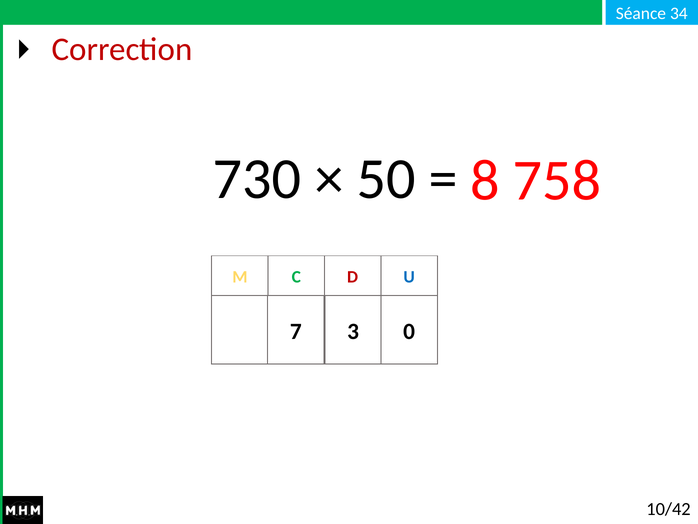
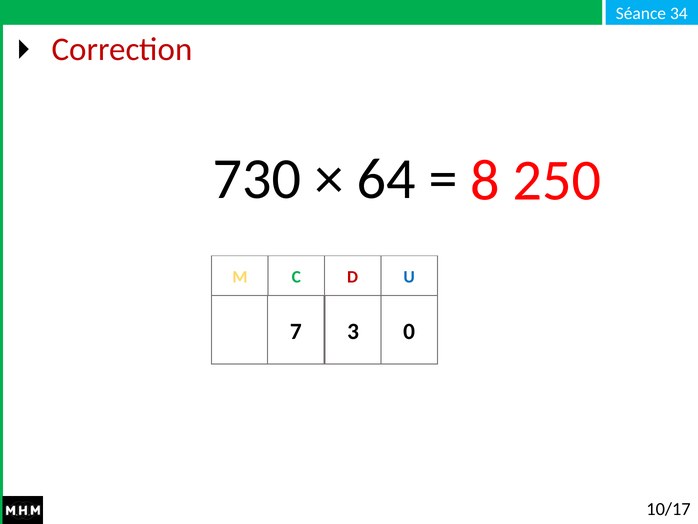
50: 50 -> 64 (386, 179)
758: 758 -> 250 (557, 181)
10/42: 10/42 -> 10/17 (669, 509)
